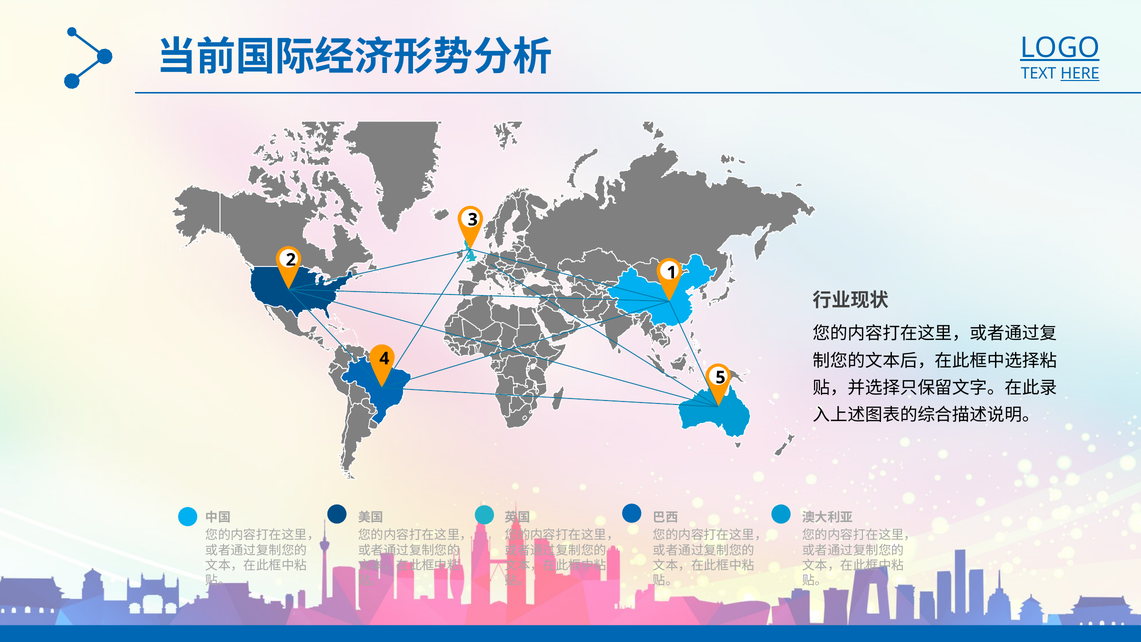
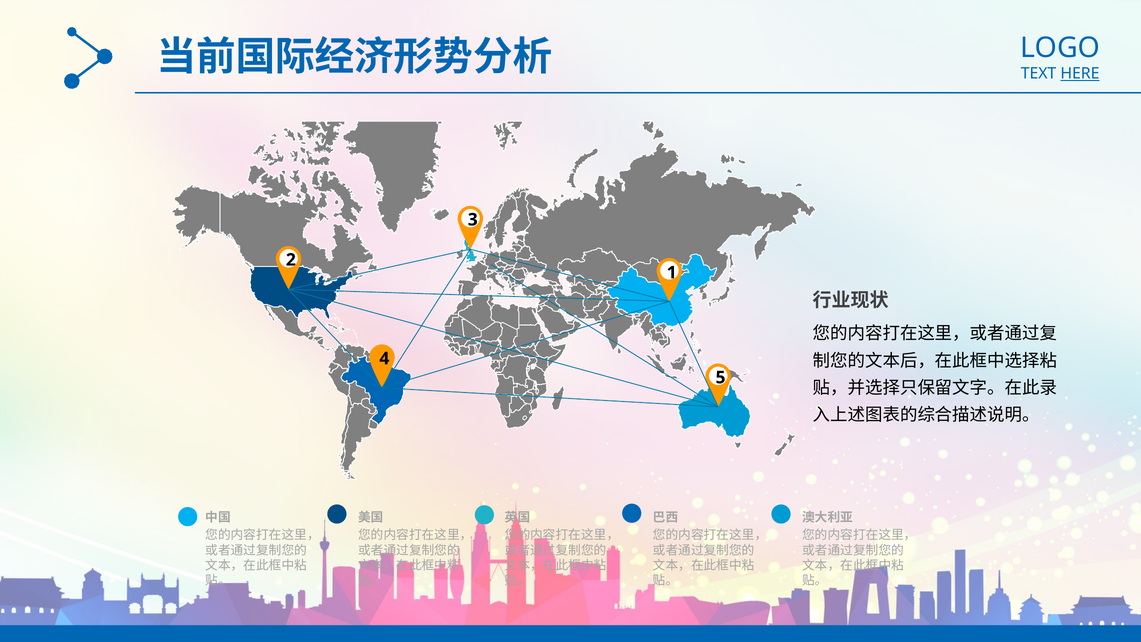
LOGO underline: present -> none (1060, 48)
